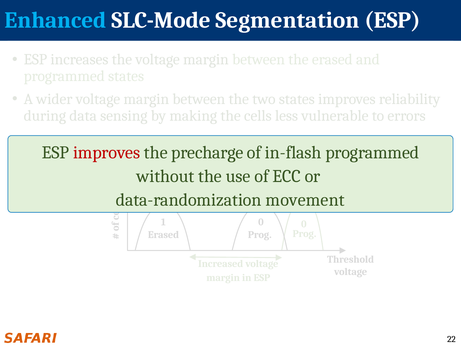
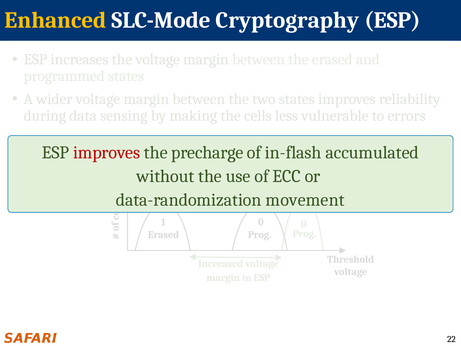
Enhanced colour: light blue -> yellow (56, 20)
Segmentation: Segmentation -> Cryptography (287, 20)
in-flash programmed: programmed -> accumulated (372, 152)
